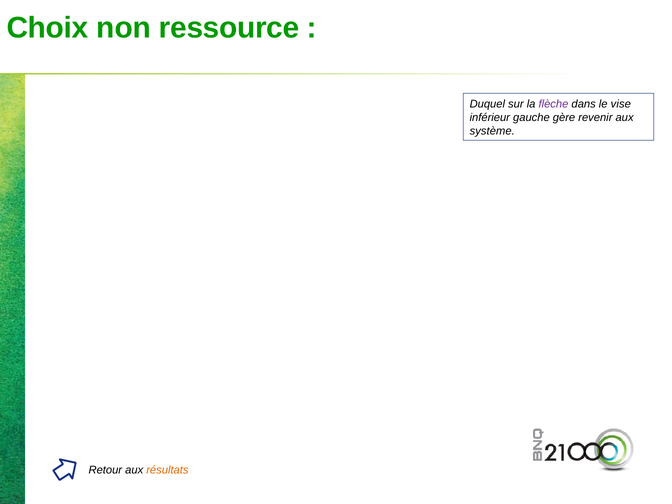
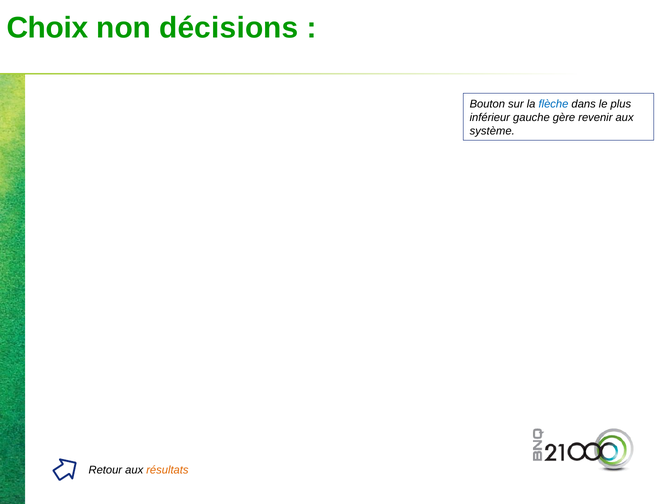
ressource: ressource -> décisions (229, 28)
Duquel: Duquel -> Bouton (487, 104)
flèche colour: purple -> blue (553, 104)
vise: vise -> plus (621, 104)
